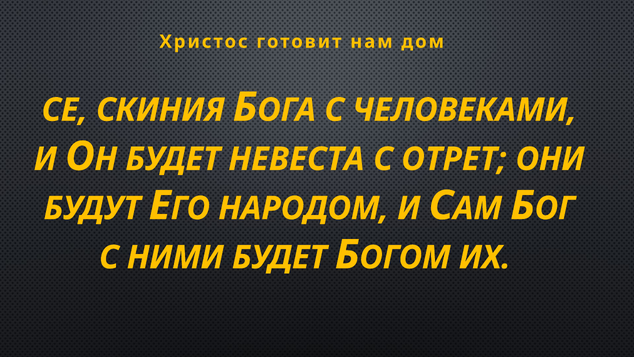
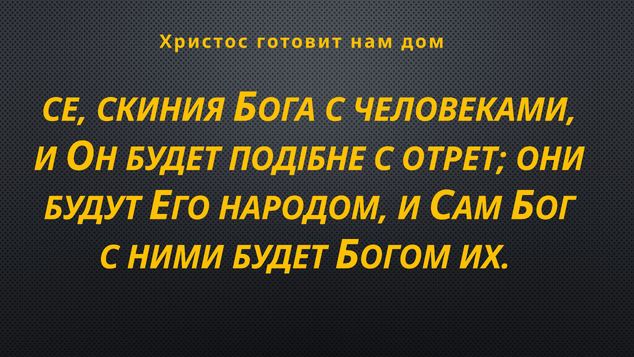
НЕВЕСТА: НЕВЕСТА -> ПОДІБНЕ (297, 159)
